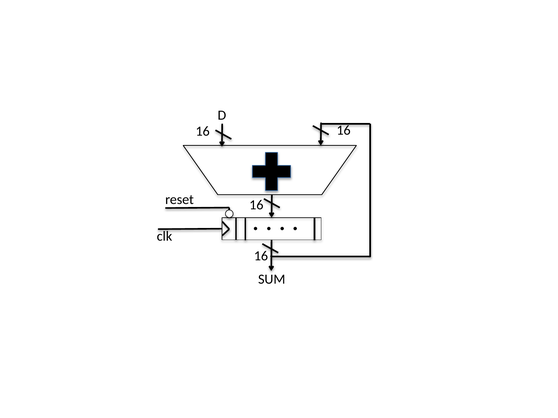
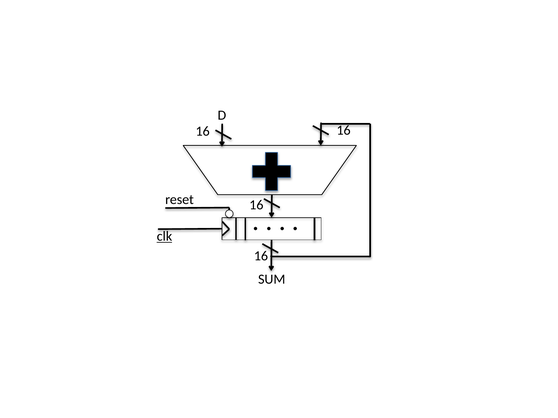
clk underline: none -> present (164, 237)
